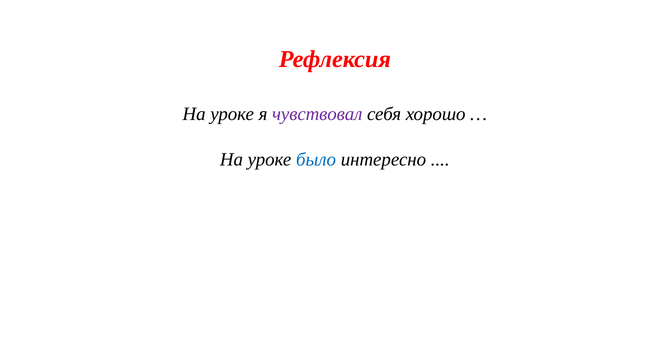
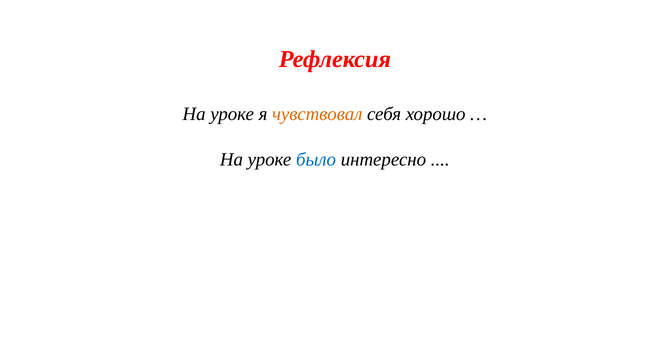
чувствовал colour: purple -> orange (317, 114)
